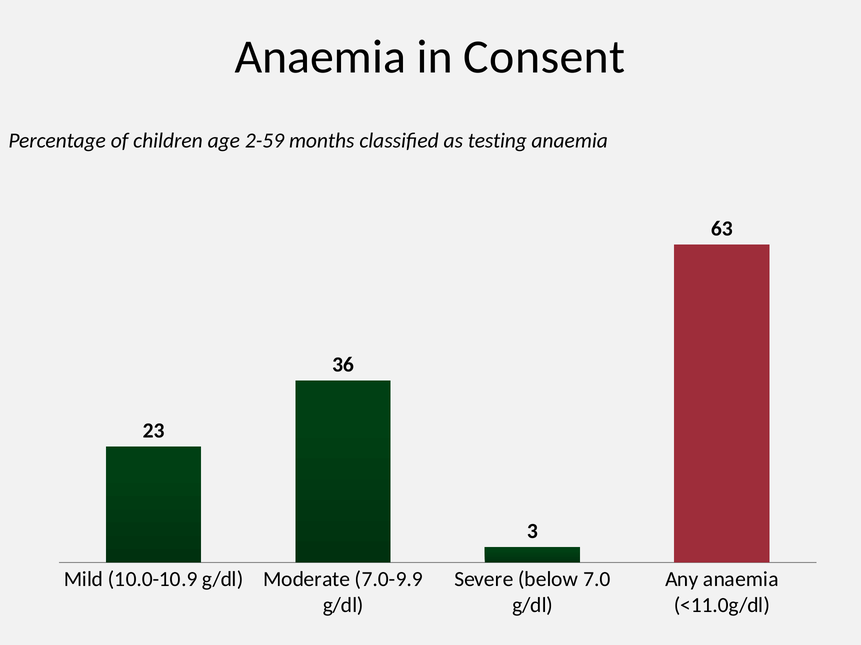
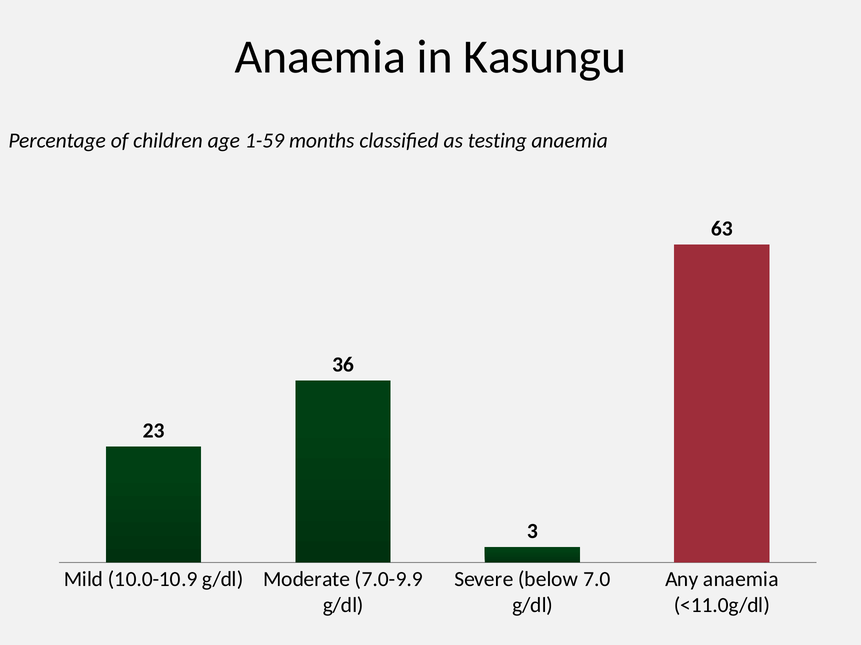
Consent: Consent -> Kasungu (545, 57)
2-59: 2-59 -> 1-59 (265, 141)
